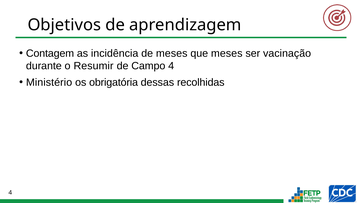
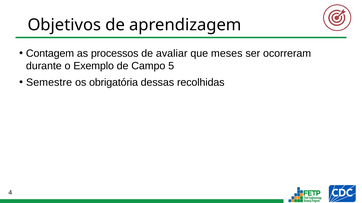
incidência: incidência -> processos (115, 54)
de meses: meses -> avaliar (172, 54)
vacinação: vacinação -> ocorreram (287, 54)
Resumir: Resumir -> Exemplo (94, 66)
Campo 4: 4 -> 5 (171, 66)
Ministério: Ministério -> Semestre (49, 83)
